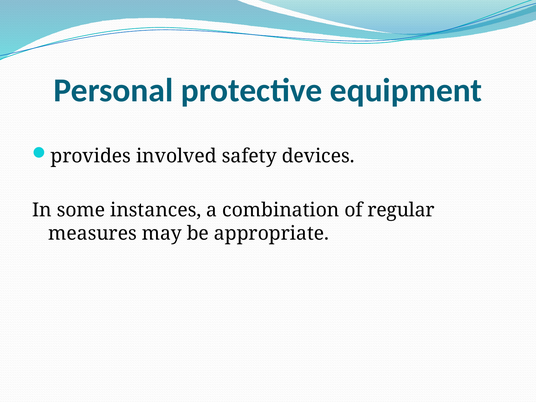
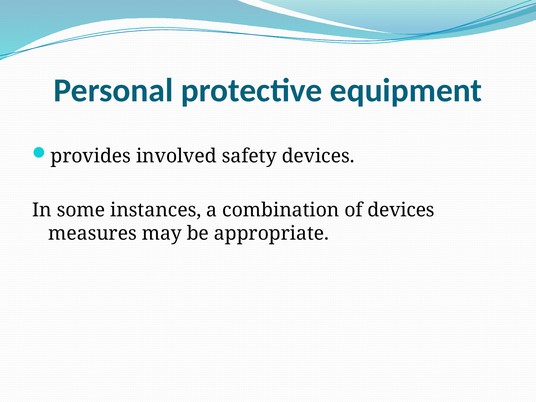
of regular: regular -> devices (401, 210)
